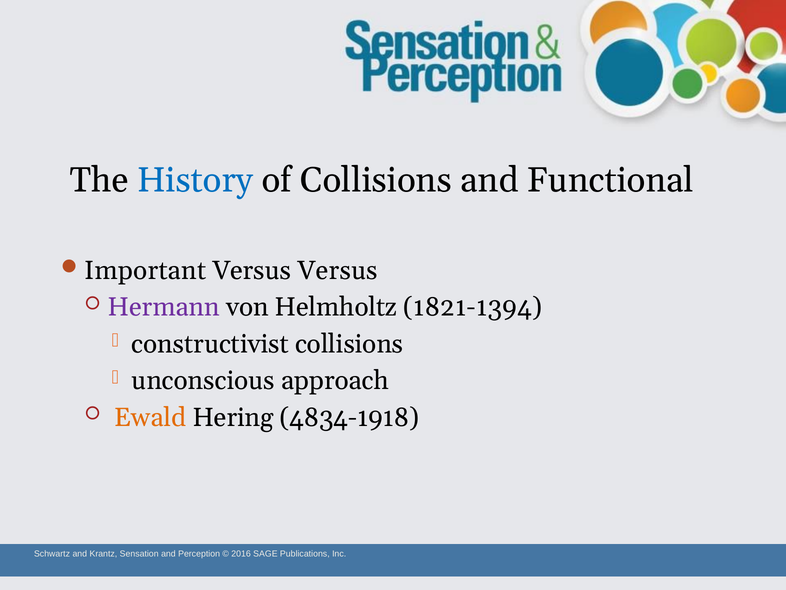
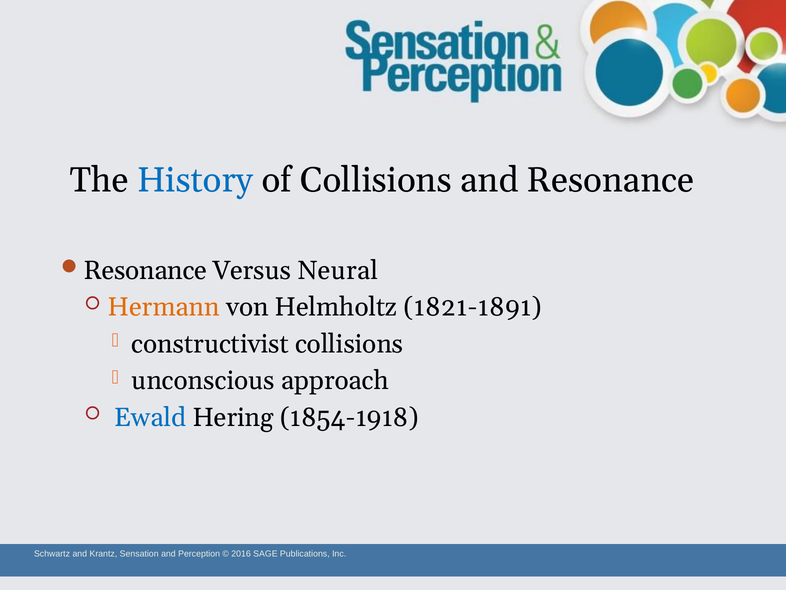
and Functional: Functional -> Resonance (610, 180)
Important: Important -> Resonance (145, 270)
Versus Versus: Versus -> Neural (338, 270)
Hermann colour: purple -> orange (164, 307)
1821-1394: 1821-1394 -> 1821-1891 (473, 307)
Ewald colour: orange -> blue (150, 417)
4834-1918: 4834-1918 -> 1854-1918 (349, 417)
